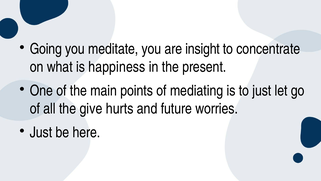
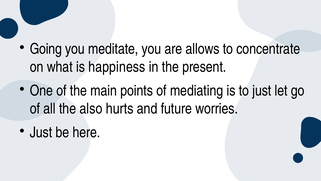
insight: insight -> allows (203, 49)
give: give -> also (91, 108)
